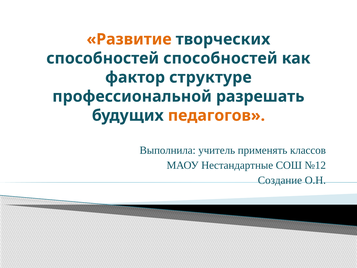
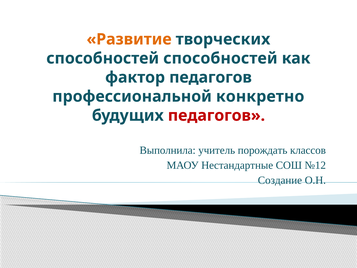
фактор структуре: структуре -> педагогов (211, 77)
разрешать: разрешать -> конкретно (260, 96)
педагогов colour: orange -> red (216, 115)
применять: применять -> порождать (263, 150)
